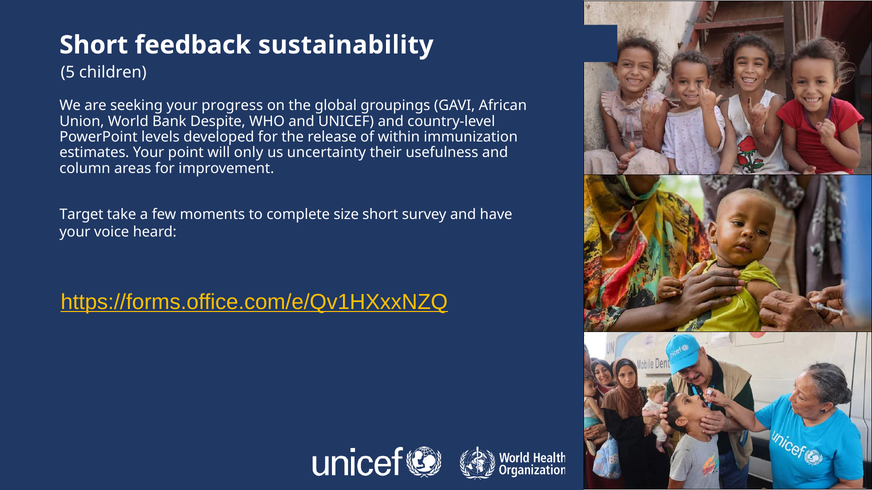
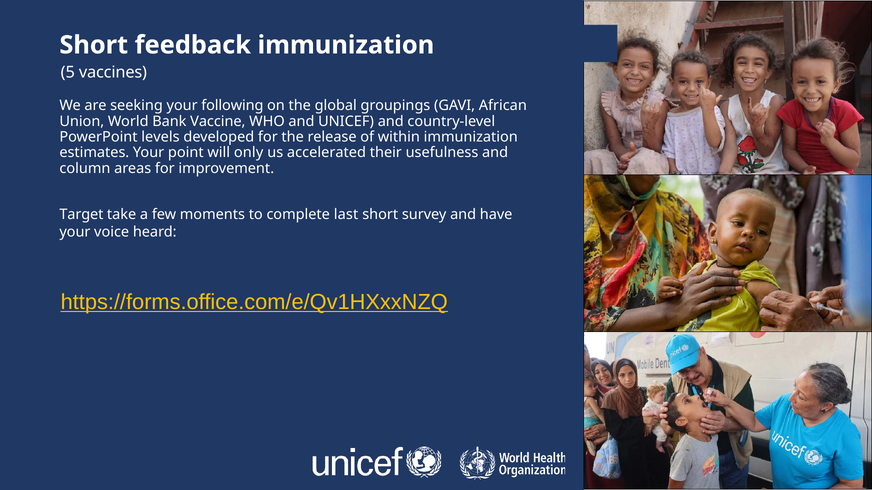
sustainability: sustainability -> immunization (346, 45)
children: children -> vaccines (113, 72)
progress: progress -> following (232, 106)
Despite: Despite -> Vaccine (218, 121)
uncertainty: uncertainty -> accelerated (326, 153)
size: size -> last (346, 215)
